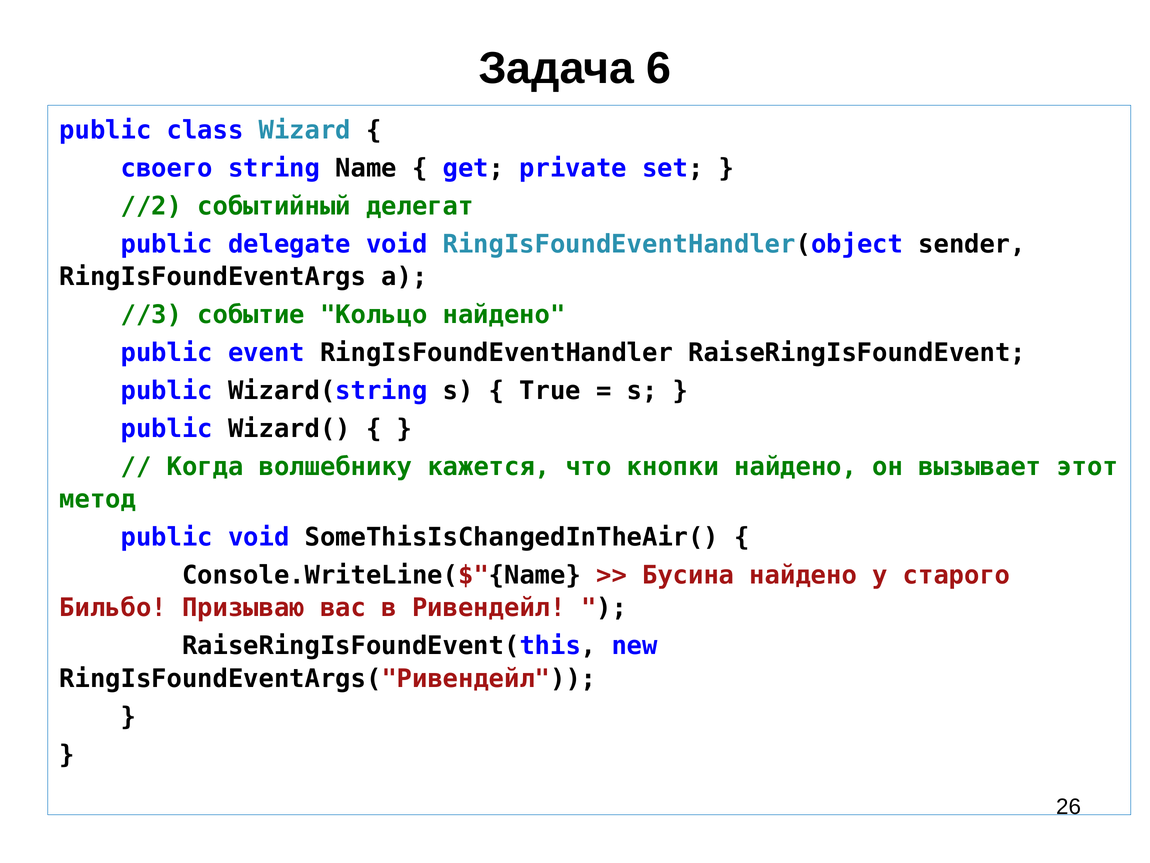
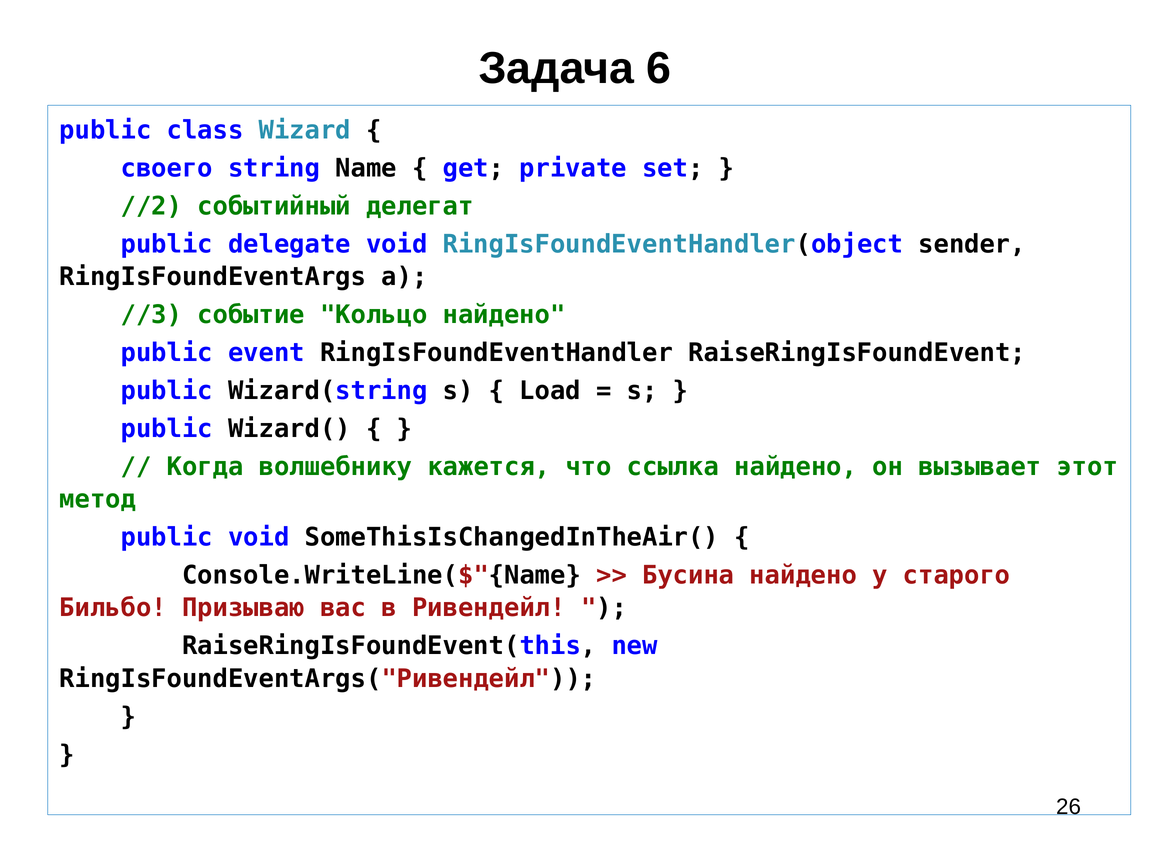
True: True -> Load (550, 391)
кнопки: кнопки -> ссылка (673, 466)
